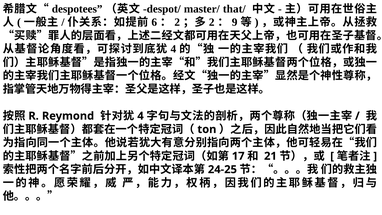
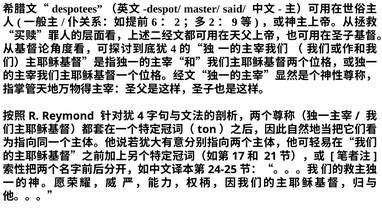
that/: that/ -> said/ (234, 9)
